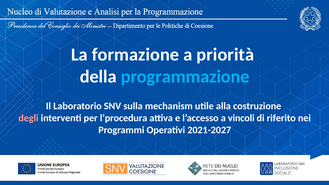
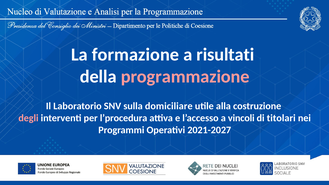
priorità: priorità -> risultati (225, 55)
programmazione colour: light blue -> pink (185, 77)
mechanism: mechanism -> domiciliare (169, 106)
riferito: riferito -> titolari (281, 118)
